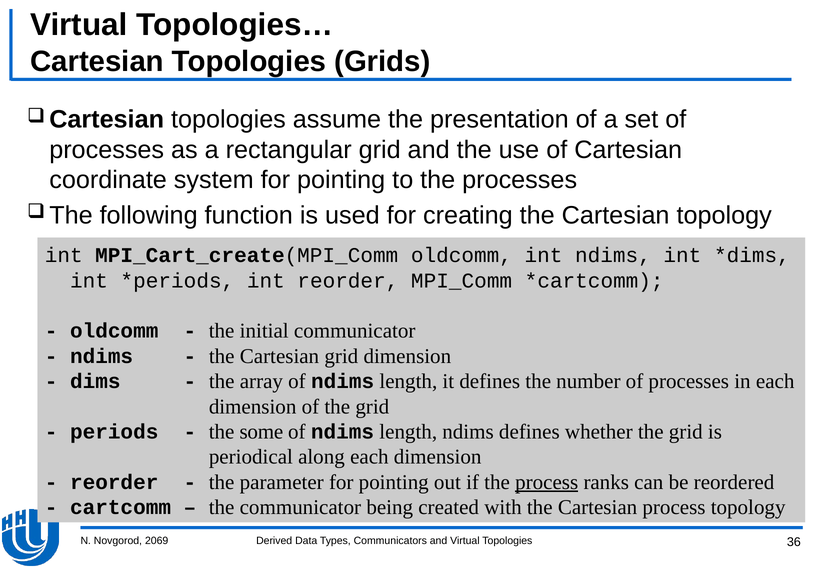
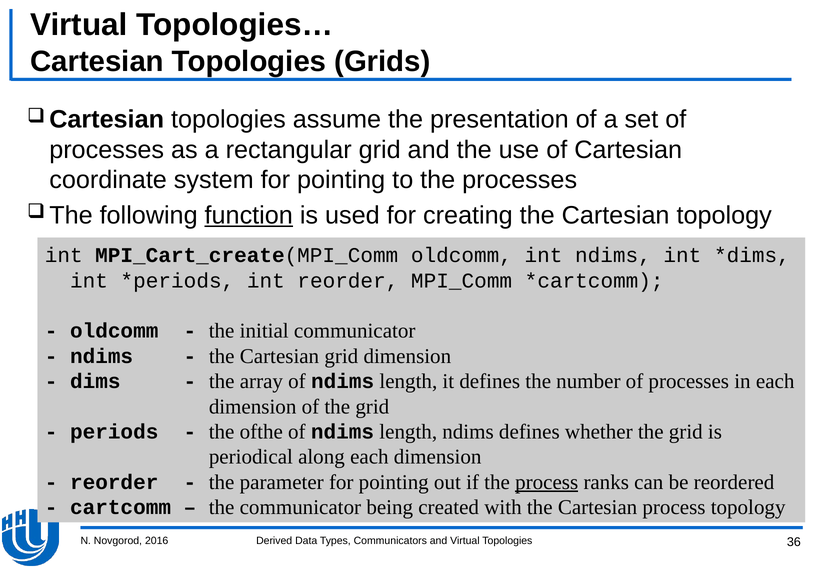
function underline: none -> present (249, 215)
some: some -> ofthe (261, 432)
2069: 2069 -> 2016 (157, 541)
